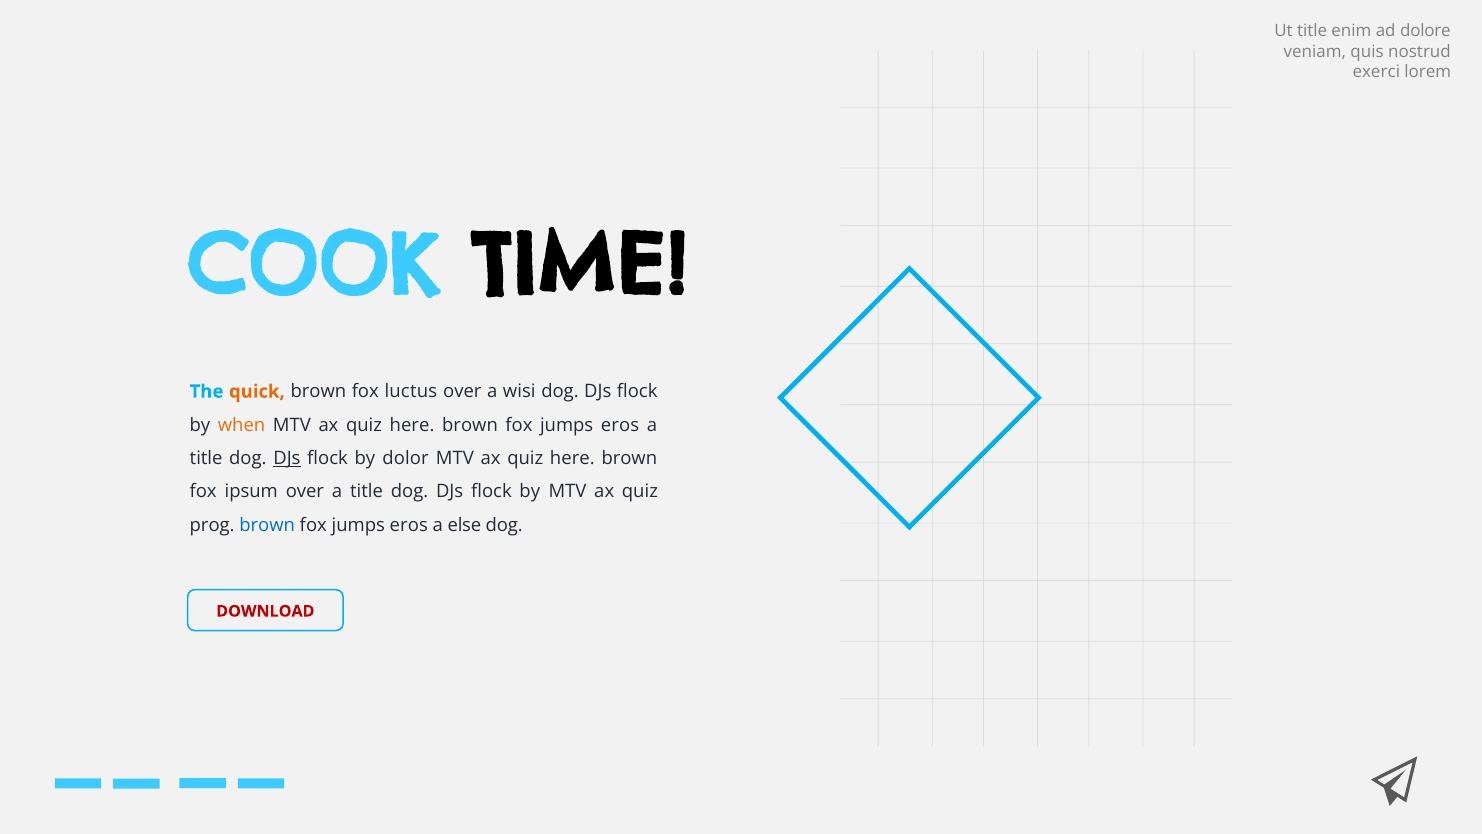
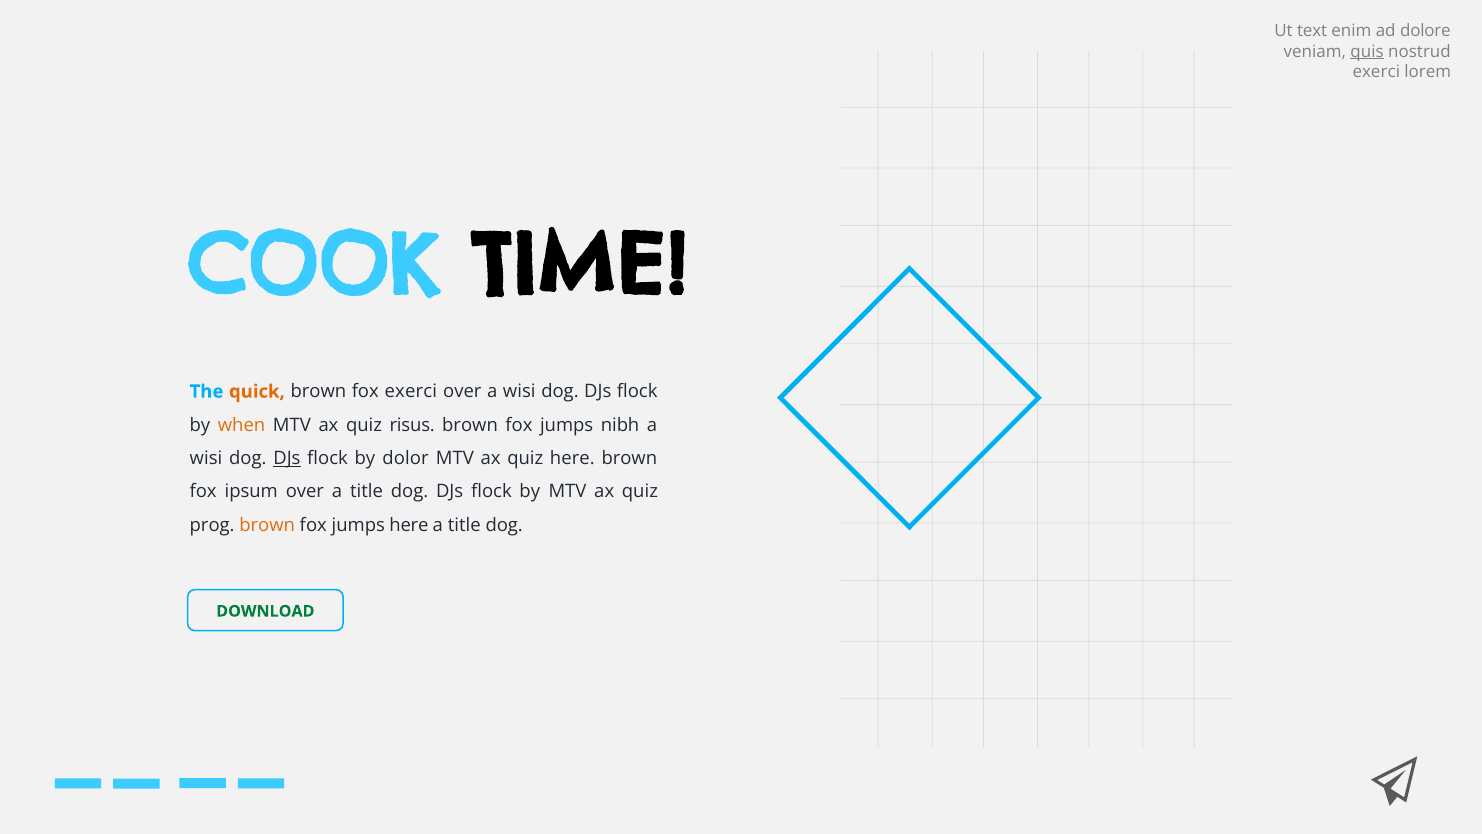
Ut title: title -> text (1312, 31)
quis underline: none -> present (1367, 52)
fox luctus: luctus -> exerci (411, 391)
here: here -> risus (412, 425)
eros: eros -> nibh (620, 425)
title: title -> wisi (206, 458)
brown colour: blue -> orange (267, 525)
eros: eros -> here (409, 525)
else: else -> title (464, 525)
DOWNLOAD colour: red -> green (265, 611)
